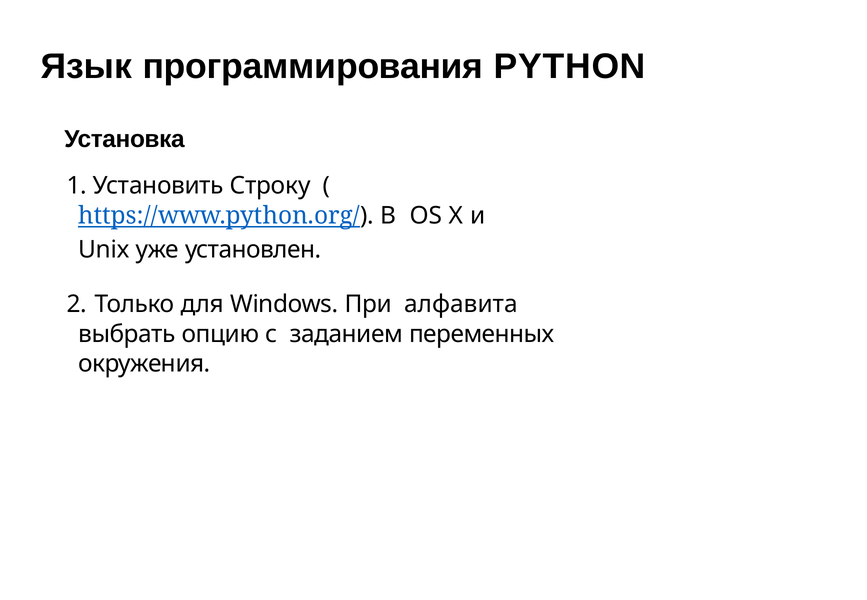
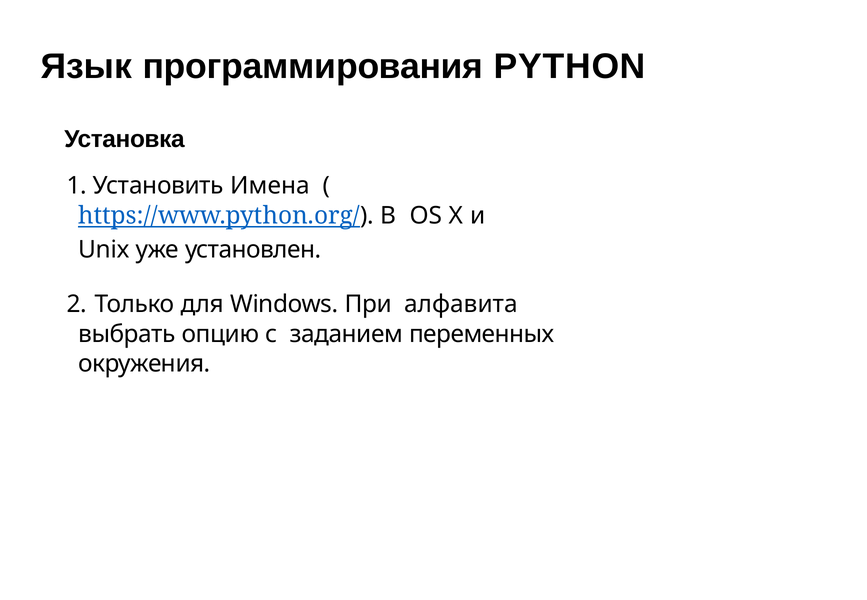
Строку: Строку -> Имена (270, 186)
